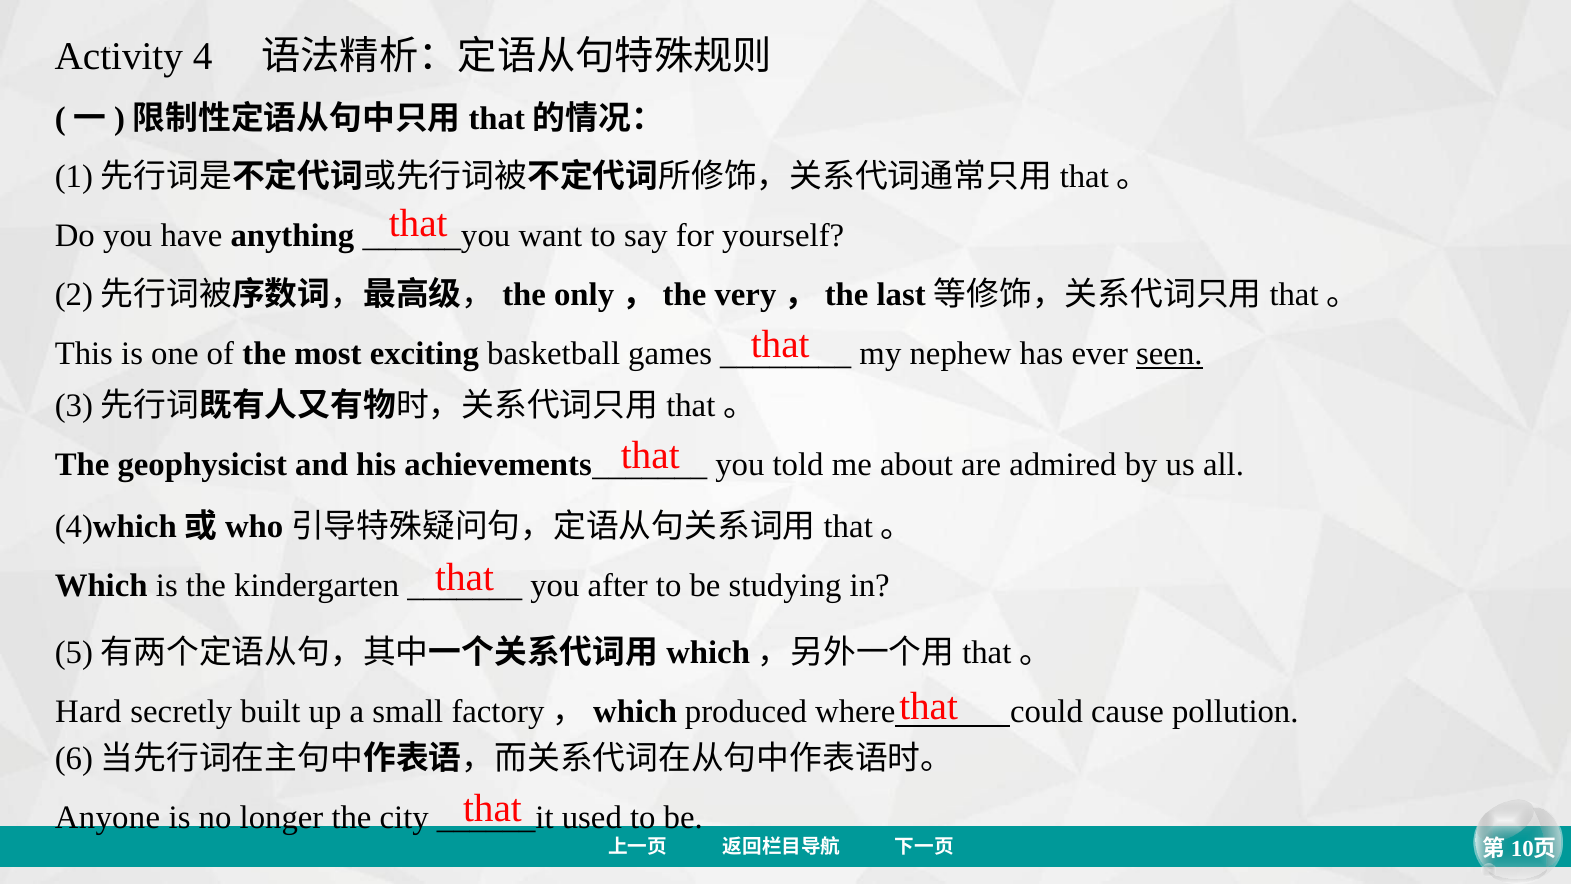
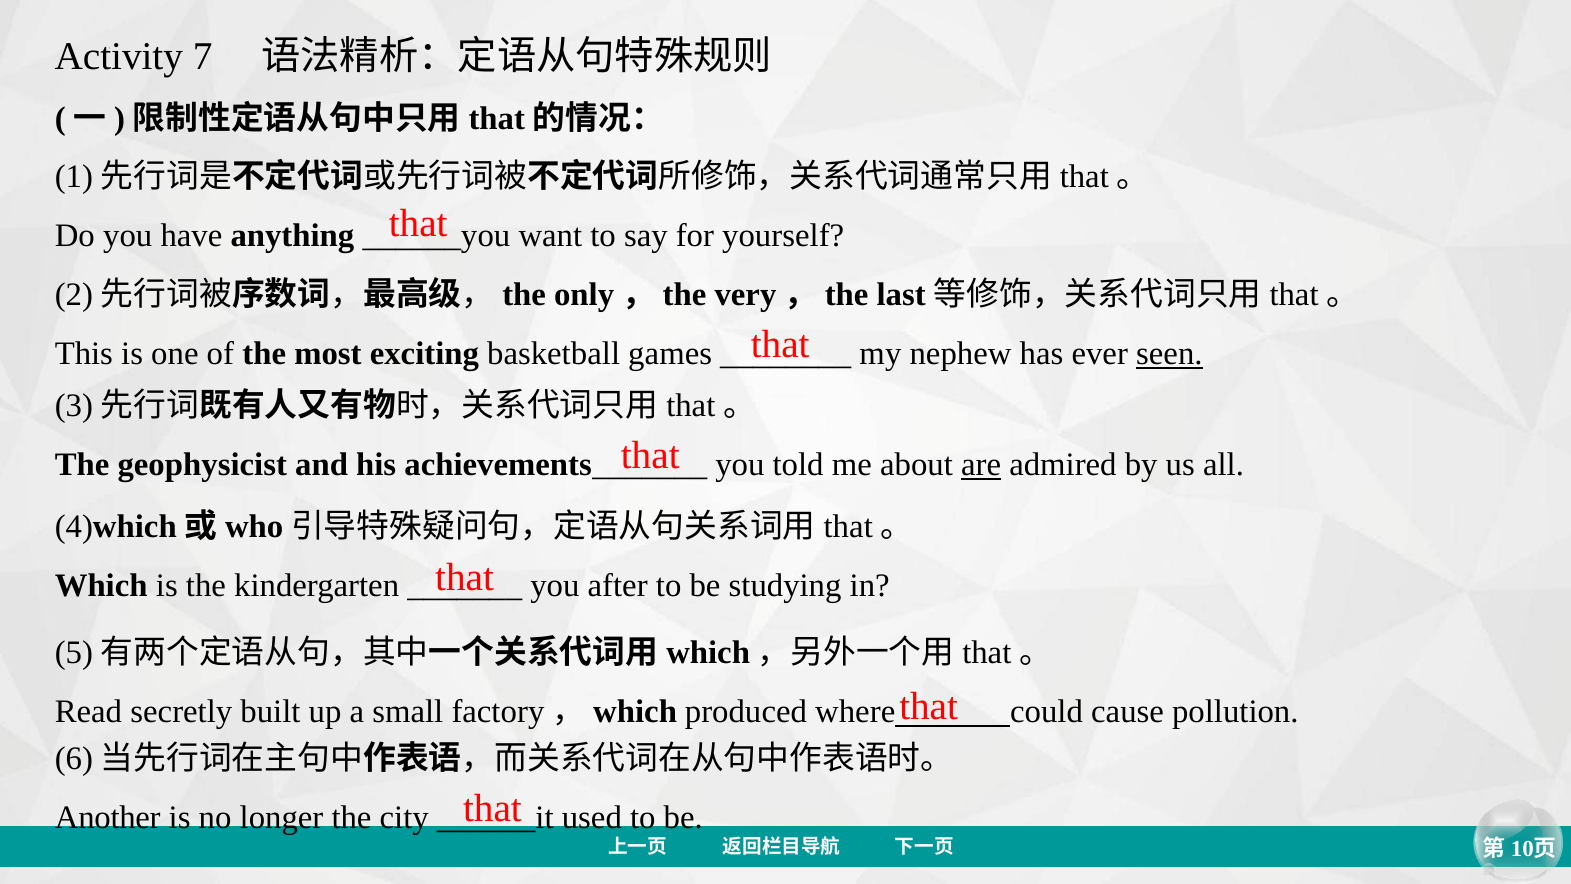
4: 4 -> 7 (203, 57)
are underline: none -> present (981, 465)
Hard: Hard -> Read (88, 712)
Anyone: Anyone -> Another (108, 817)
